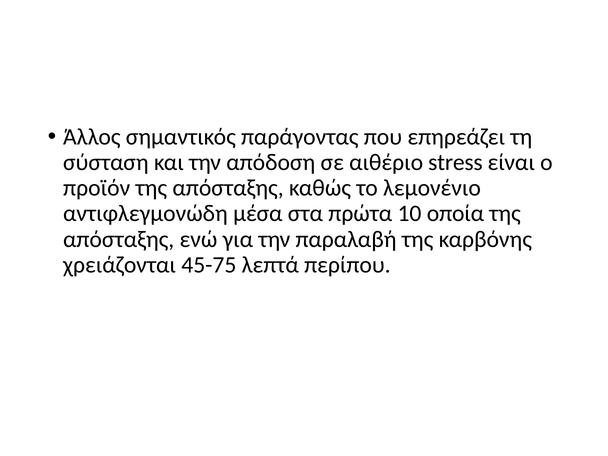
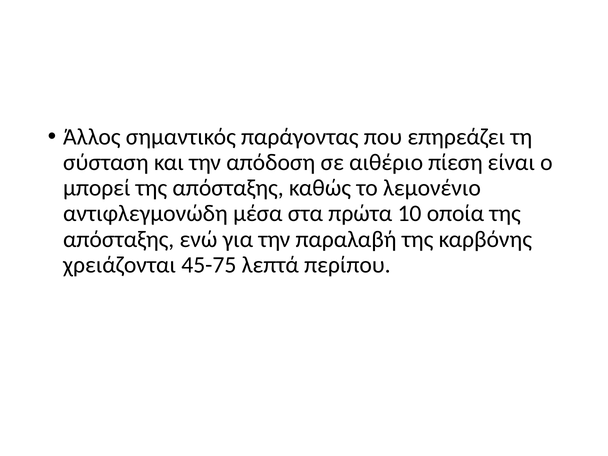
stress: stress -> πίεση (455, 163)
προϊόν: προϊόν -> μπορεί (97, 188)
